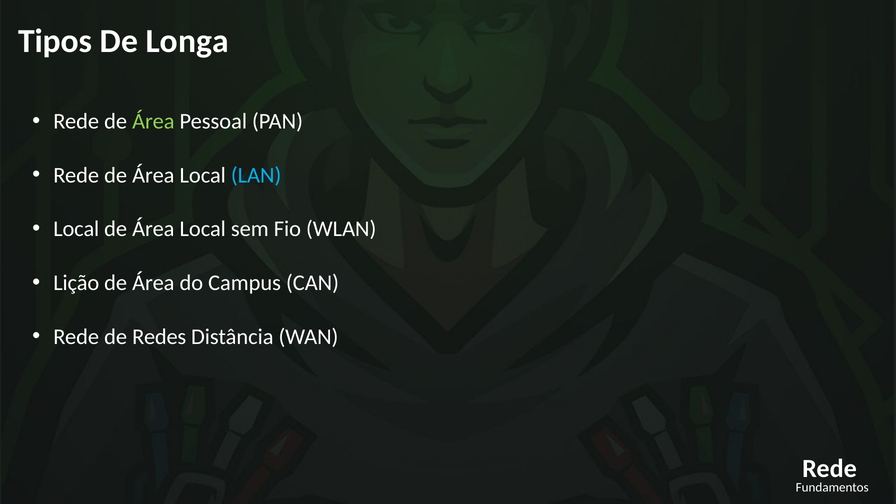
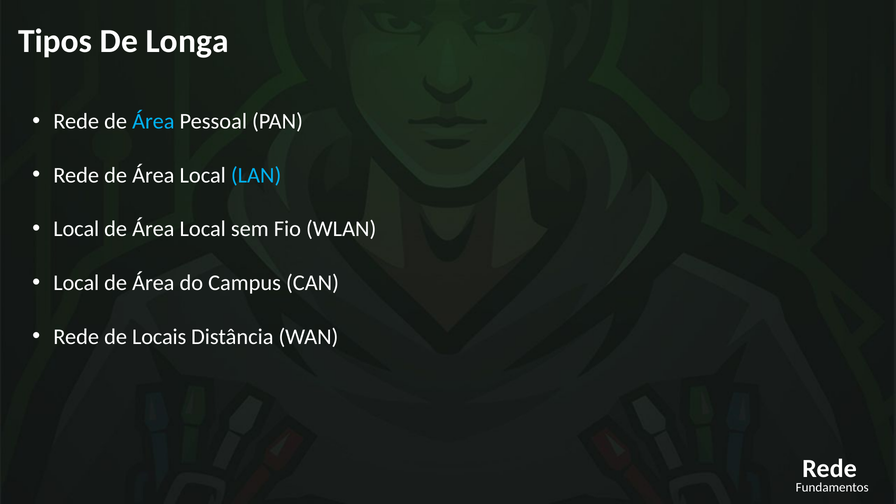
Área colour: light green -> light blue (153, 122)
Lição: Lição -> Local (76, 283)
Redes: Redes -> Locais (159, 337)
